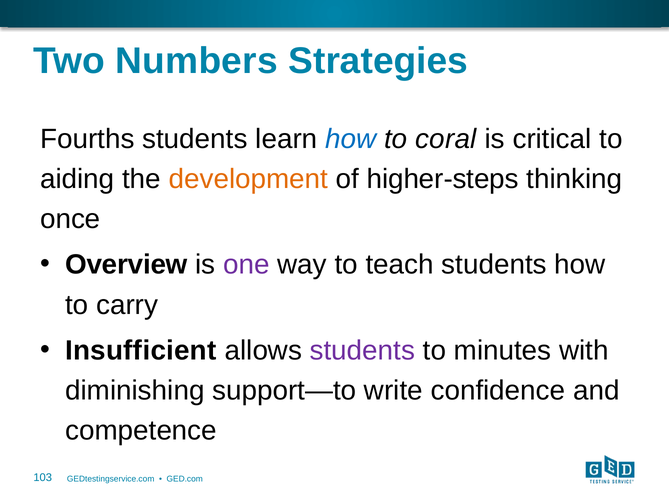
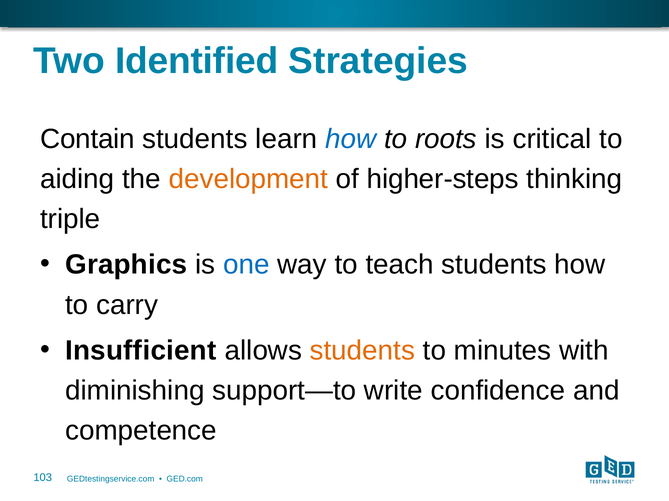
Numbers: Numbers -> Identified (197, 61)
Fourths: Fourths -> Contain (87, 139)
coral: coral -> roots (446, 139)
once: once -> triple (70, 219)
Overview: Overview -> Graphics (126, 265)
one colour: purple -> blue (246, 265)
students colour: purple -> orange (362, 351)
